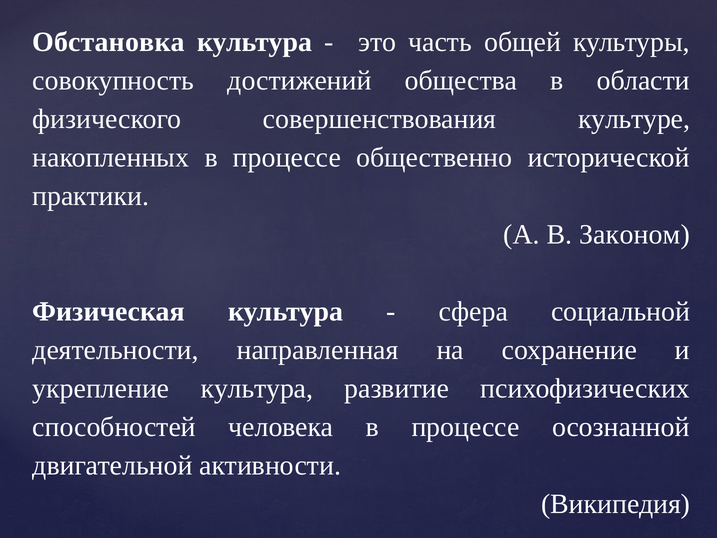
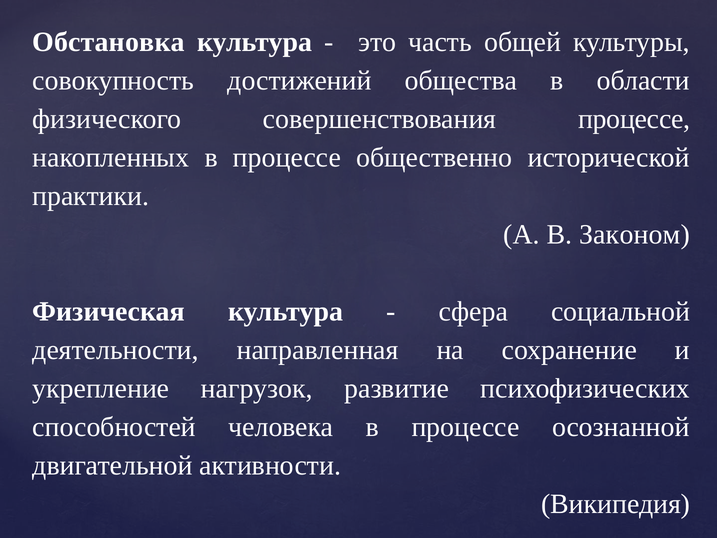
совершенствования культуре: культуре -> процессе (634, 119)
укрепление культура: культура -> нагрузок (257, 388)
